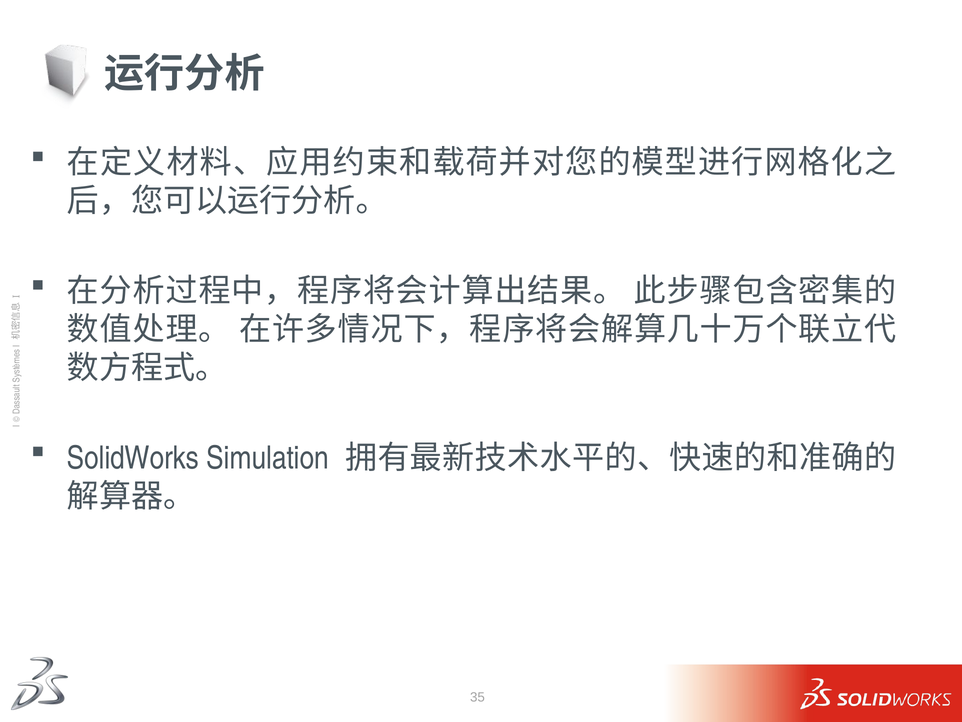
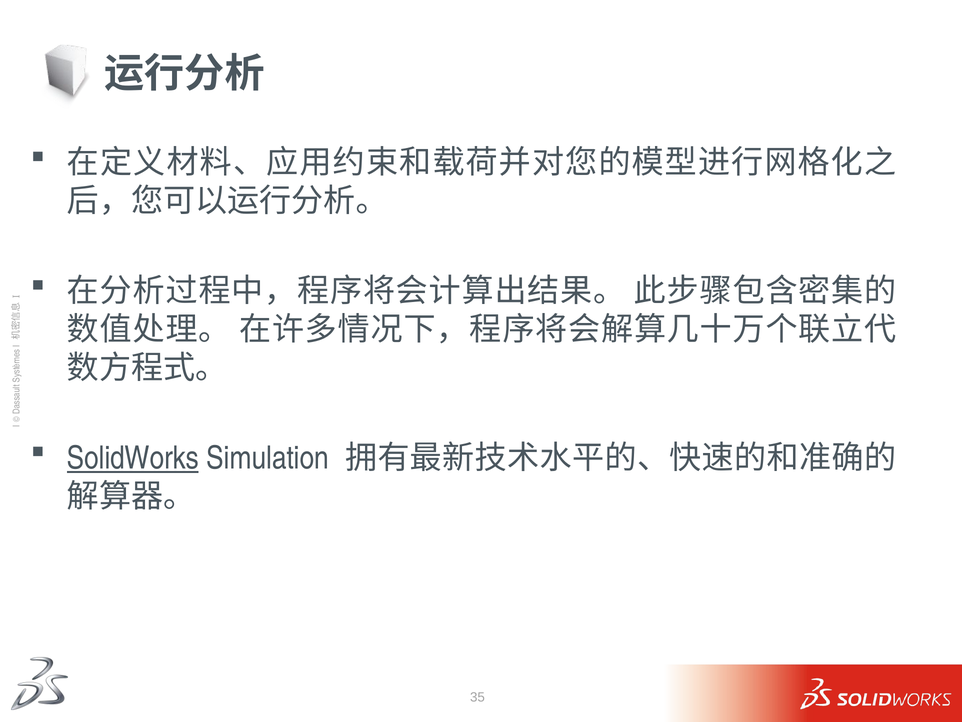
SolidWorks underline: none -> present (133, 458)
